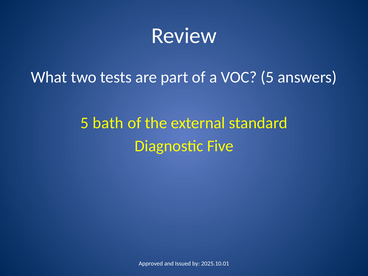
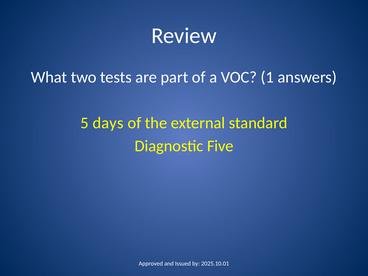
VOC 5: 5 -> 1 (267, 77)
bath: bath -> days (108, 123)
